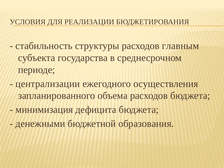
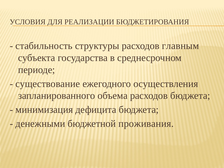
централизации: централизации -> существование (48, 84)
образования: образования -> проживания (146, 124)
